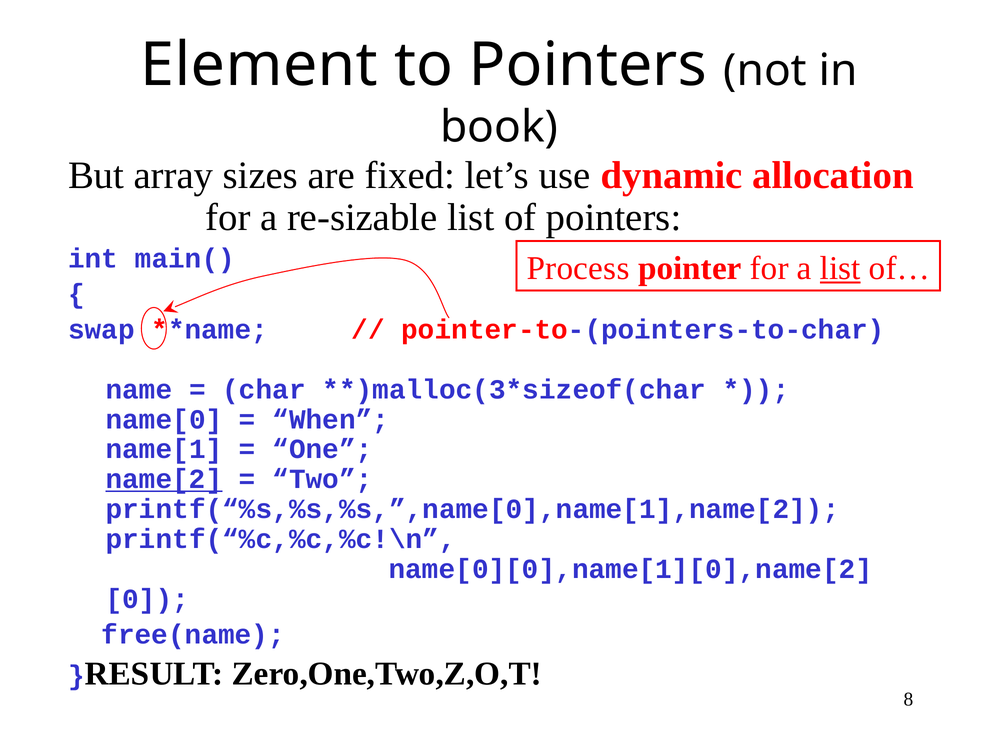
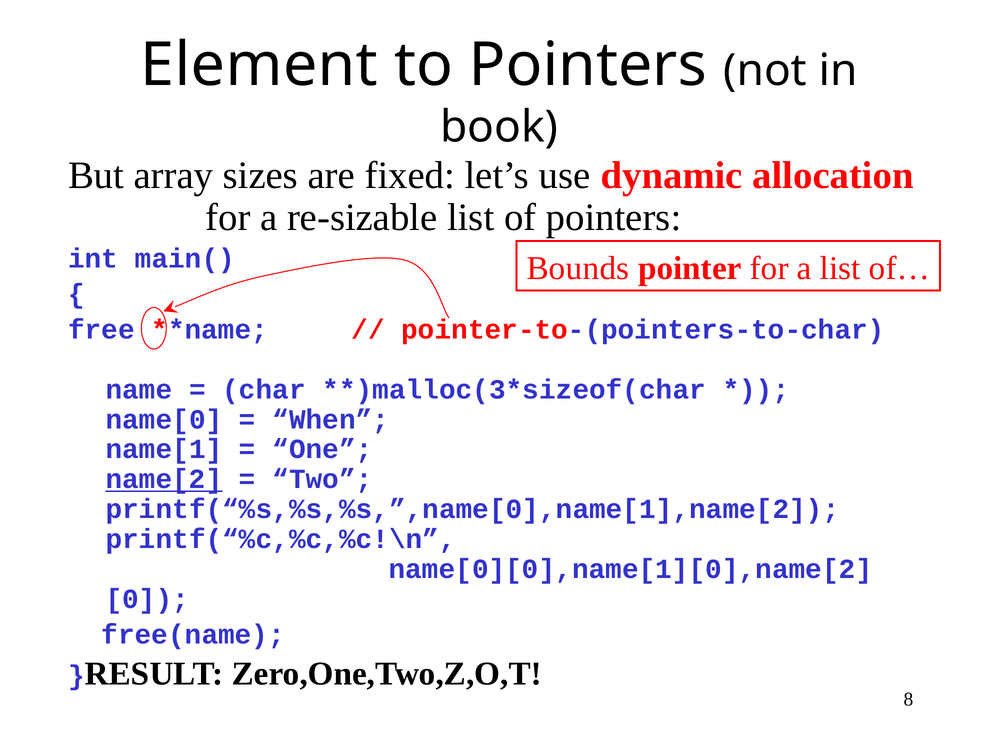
Process: Process -> Bounds (578, 268)
list underline: present -> none (840, 268)
swap: swap -> free (101, 330)
